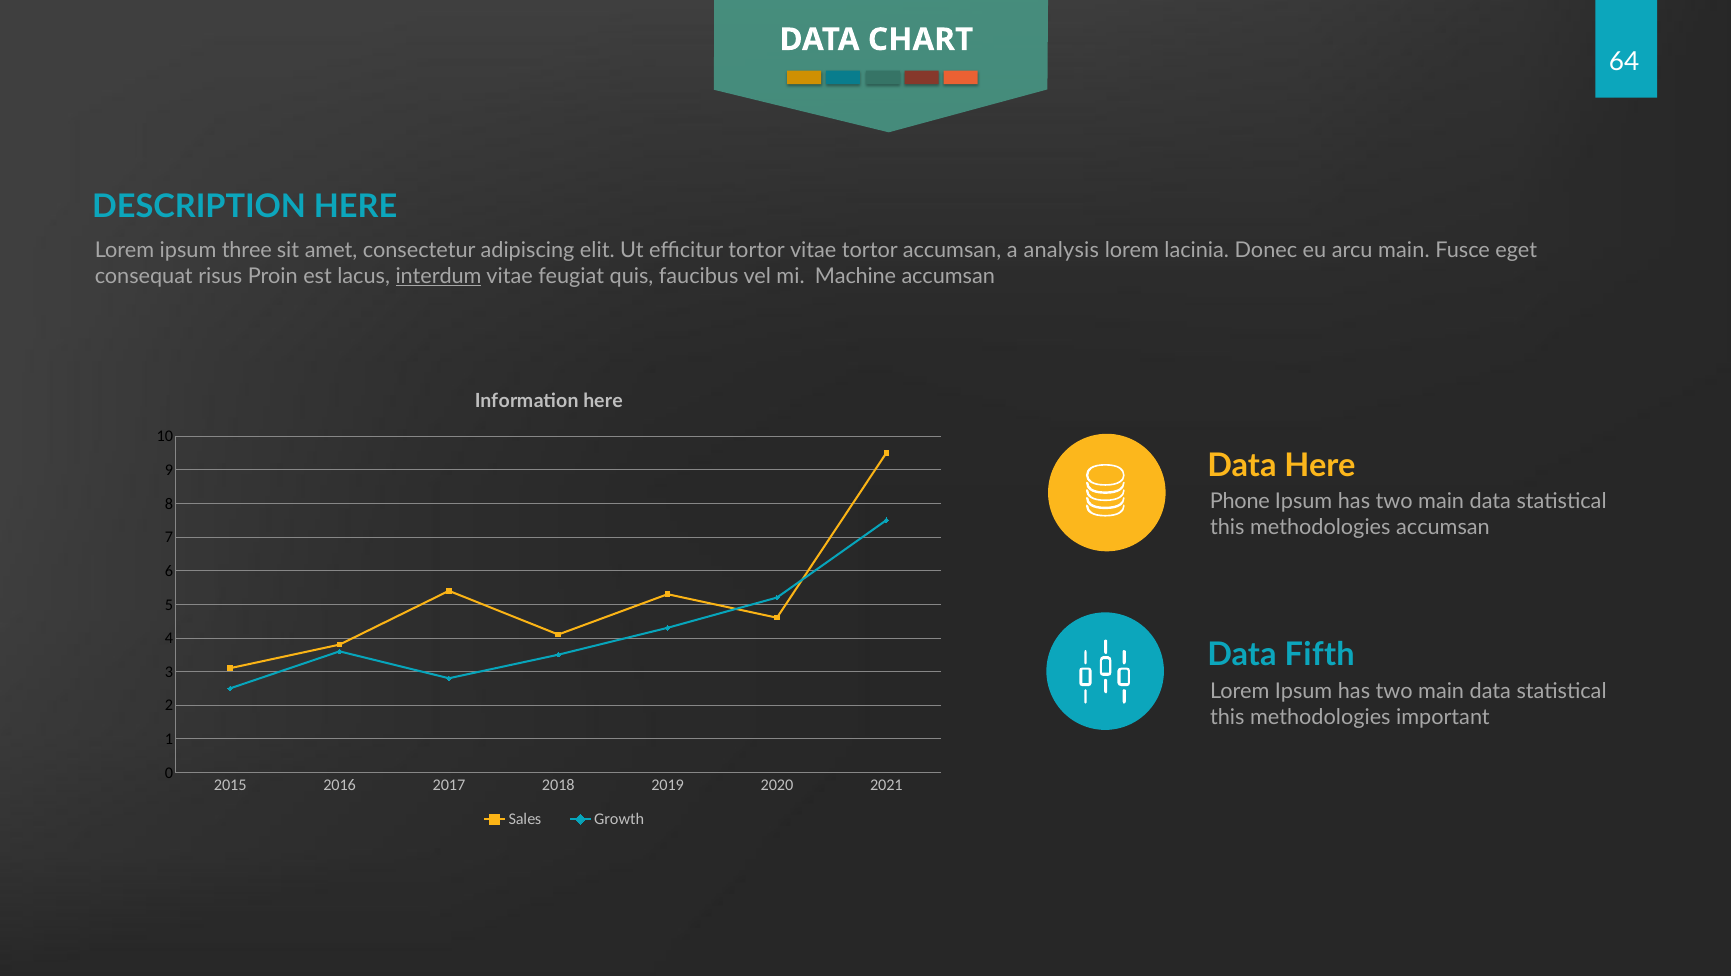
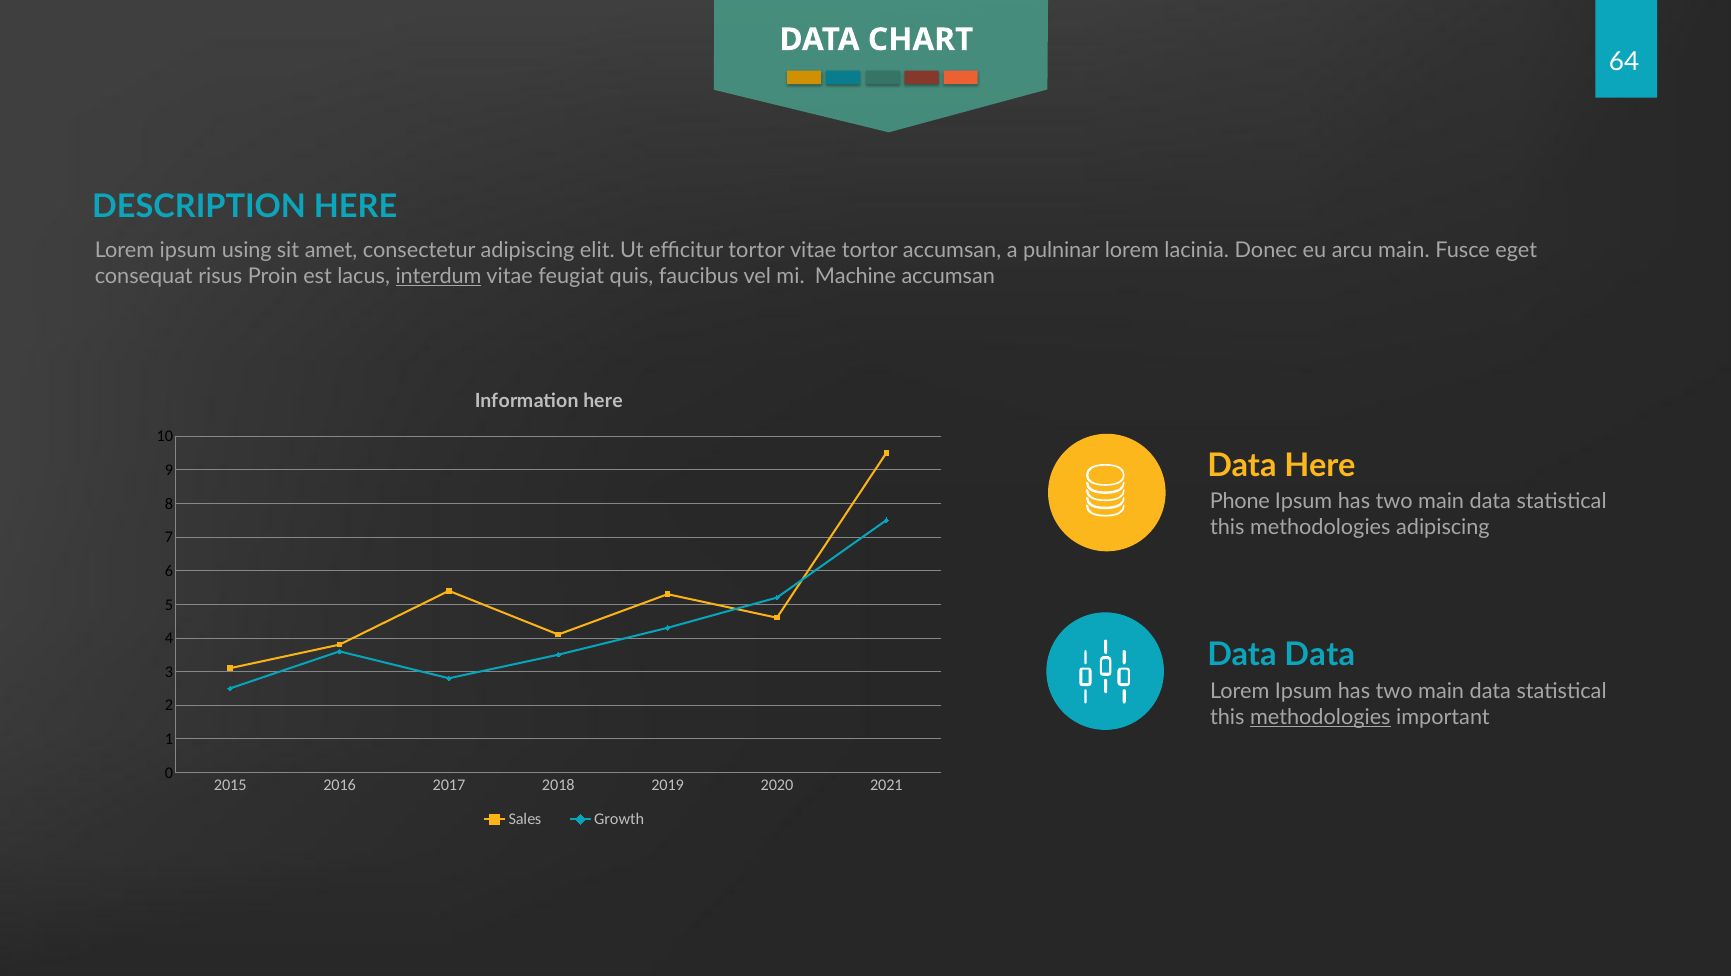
three: three -> using (247, 250)
analysis: analysis -> pulninar (1061, 250)
methodologies accumsan: accumsan -> adipiscing (1443, 527)
Data Fifth: Fifth -> Data (1320, 655)
methodologies underline: none -> present (1320, 717)
